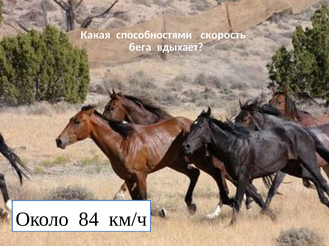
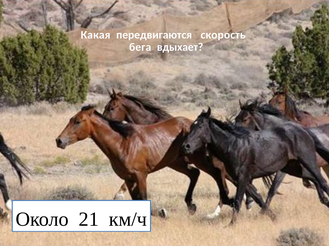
способностями: способностями -> передвигаются (154, 35)
84: 84 -> 21 (89, 220)
